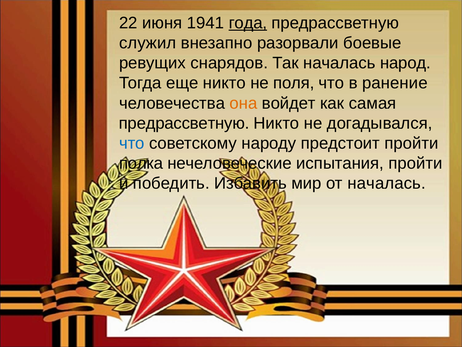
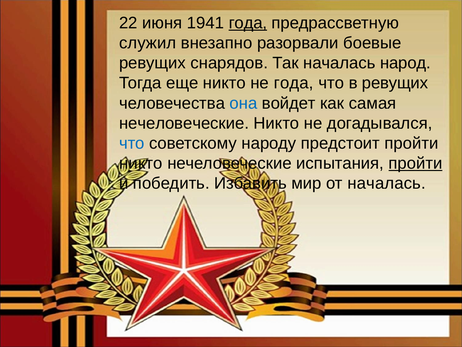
не поля: поля -> года (294, 83)
в ранение: ранение -> ревущих (395, 83)
она colour: orange -> blue (243, 103)
предрассветную: предрассветную -> нечеловеческие (184, 123)
полка: полка -> никто (141, 163)
пройти underline: none -> present (416, 163)
